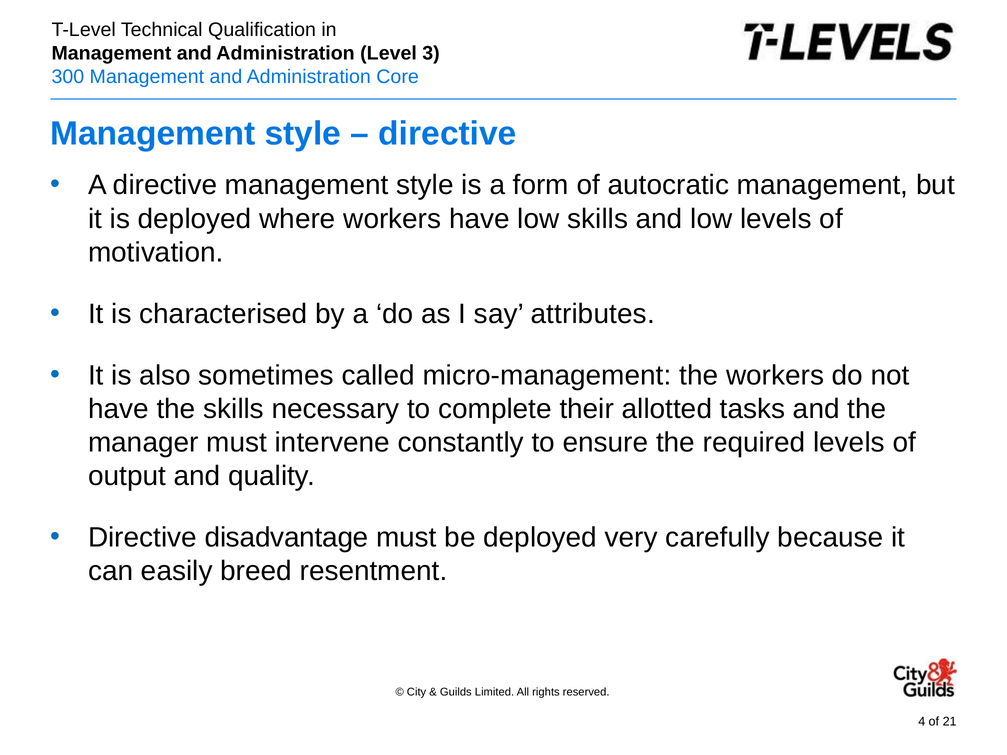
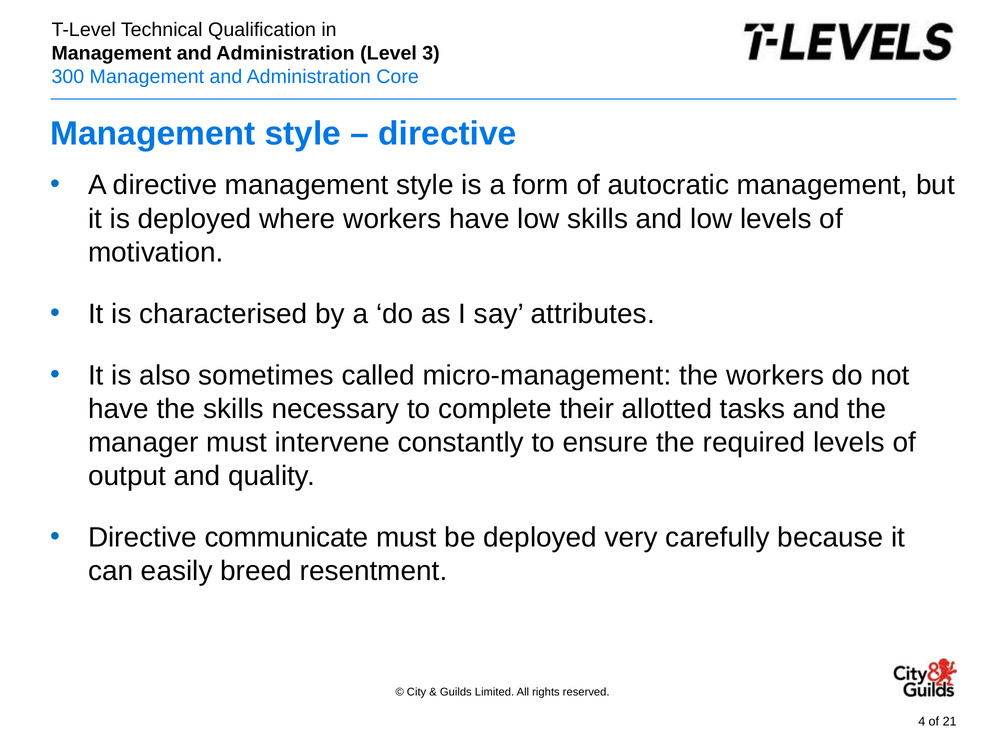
disadvantage: disadvantage -> communicate (287, 538)
